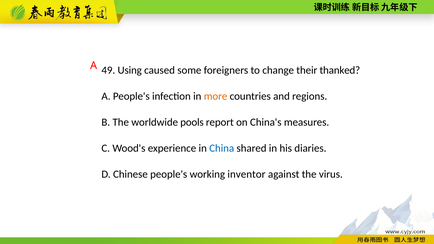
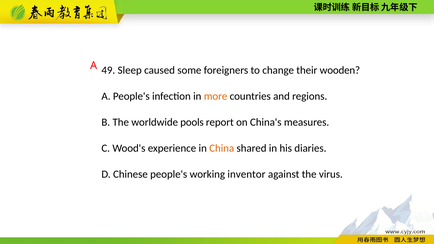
Using: Using -> Sleep (130, 70)
thanked: thanked -> wooden (340, 70)
China colour: blue -> orange (222, 148)
